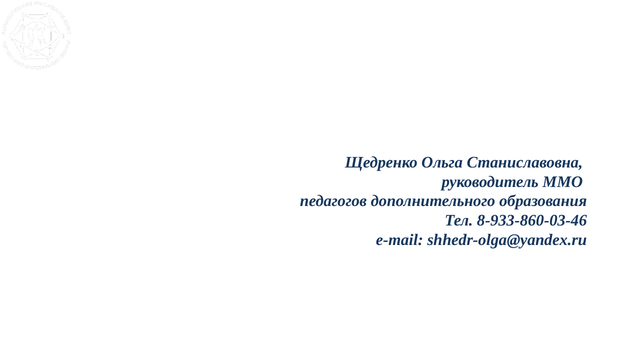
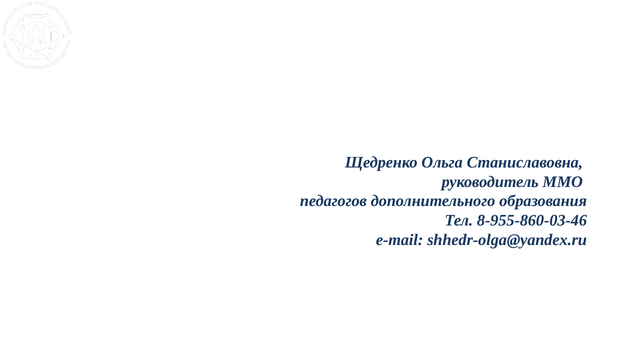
8-933-860-03-46: 8-933-860-03-46 -> 8-955-860-03-46 (532, 221)
